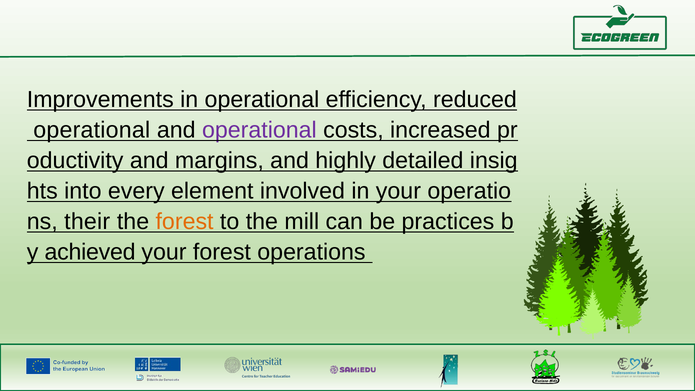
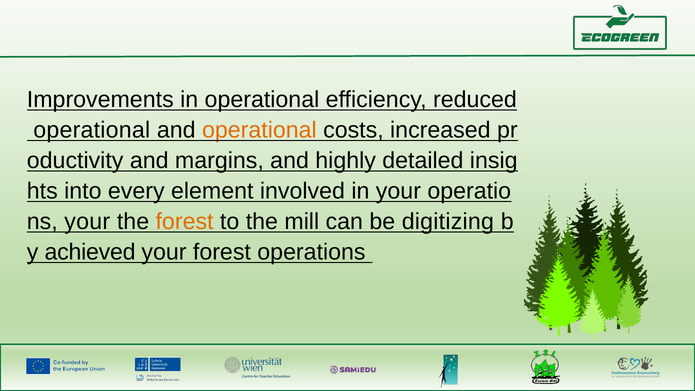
operational colour: purple -> orange (259, 130)
their: their -> your (87, 222)
practices: practices -> digitizing (448, 222)
